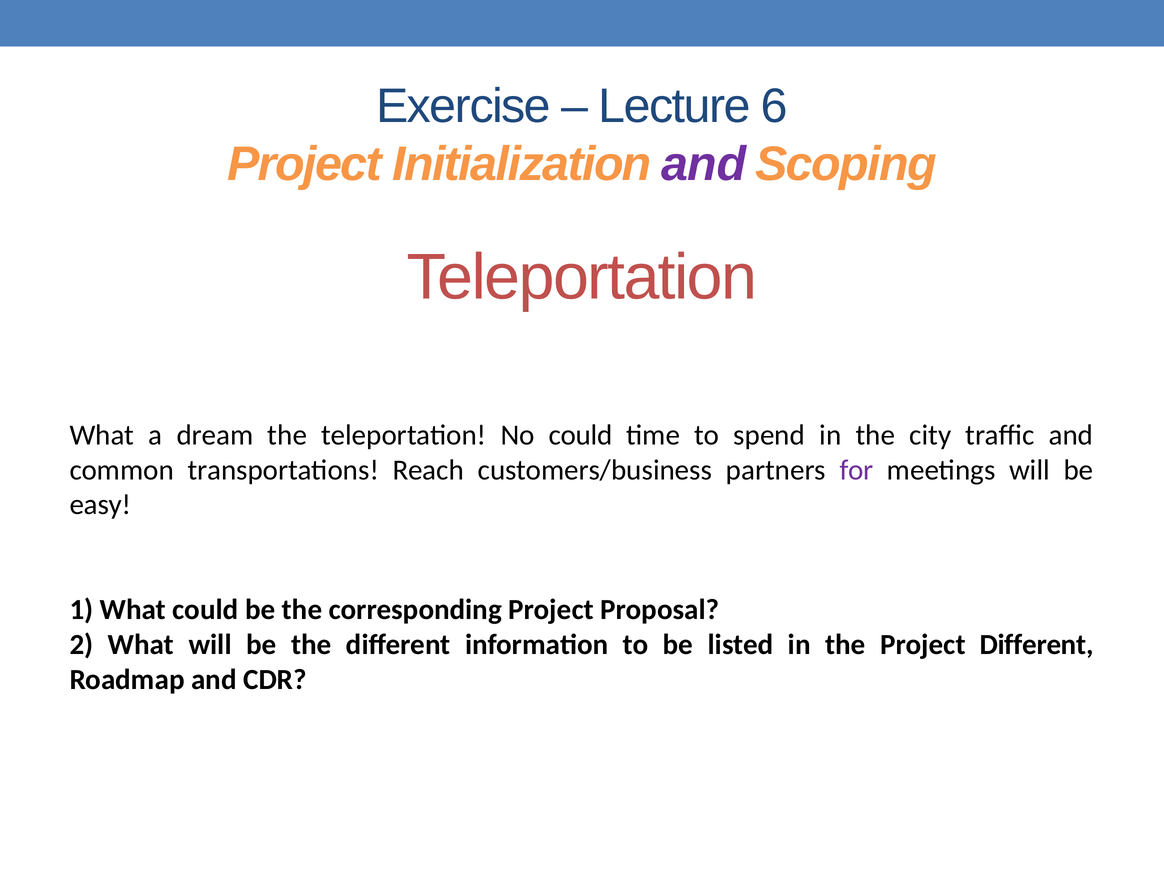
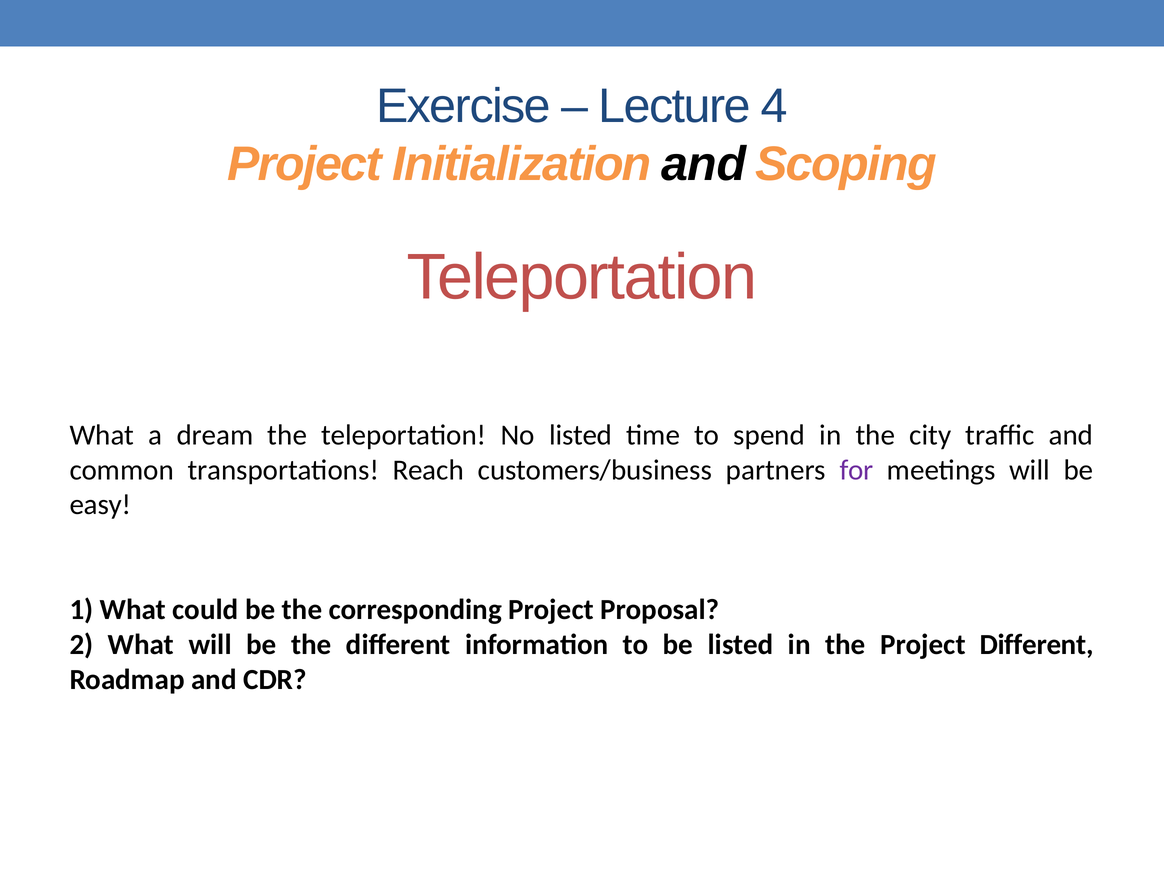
6: 6 -> 4 (774, 106)
and colour: purple -> black (704, 164)
No could: could -> listed (581, 435)
